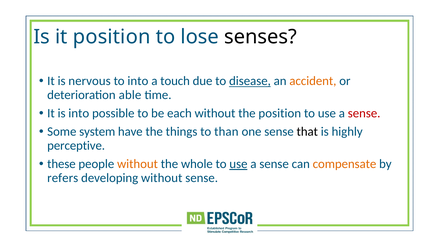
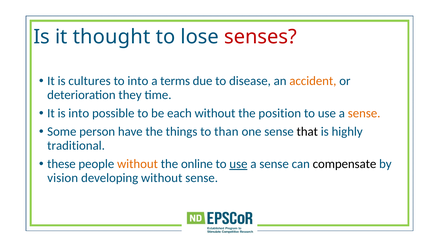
it position: position -> thought (112, 37)
senses colour: black -> red (260, 37)
nervous: nervous -> cultures (90, 81)
touch: touch -> terms (175, 81)
disease underline: present -> none (250, 81)
able: able -> they (130, 95)
sense colour: red -> orange (364, 113)
system: system -> person (97, 132)
perceptive: perceptive -> traditional (76, 146)
whole: whole -> online (197, 164)
compensate colour: orange -> black (344, 164)
refers: refers -> vision (63, 178)
